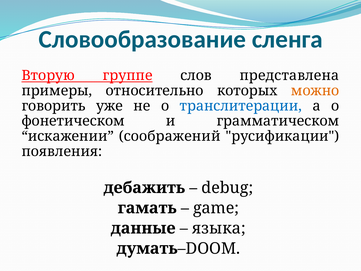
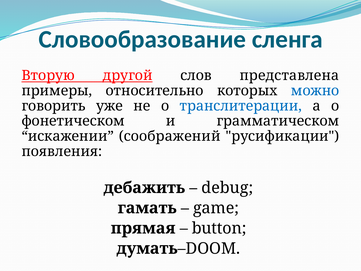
группе: группе -> другой (128, 75)
можно colour: orange -> blue (315, 91)
данные: данные -> прямая (143, 228)
языка: языка -> button (219, 228)
